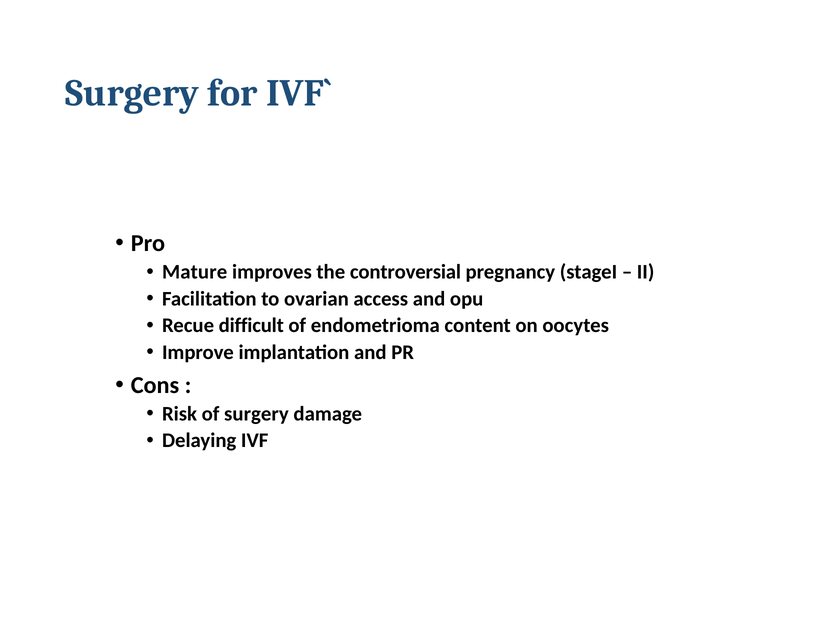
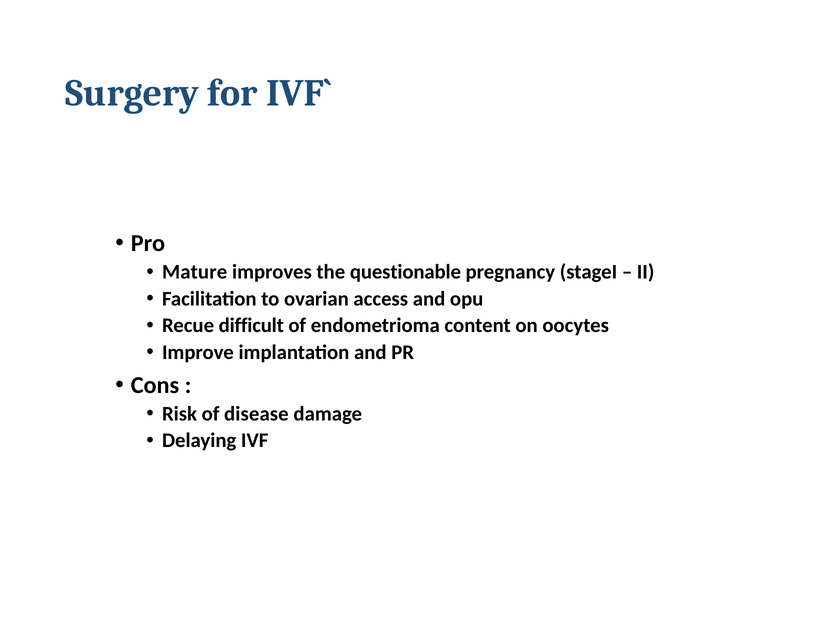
controversial: controversial -> questionable (405, 272)
of surgery: surgery -> disease (256, 414)
